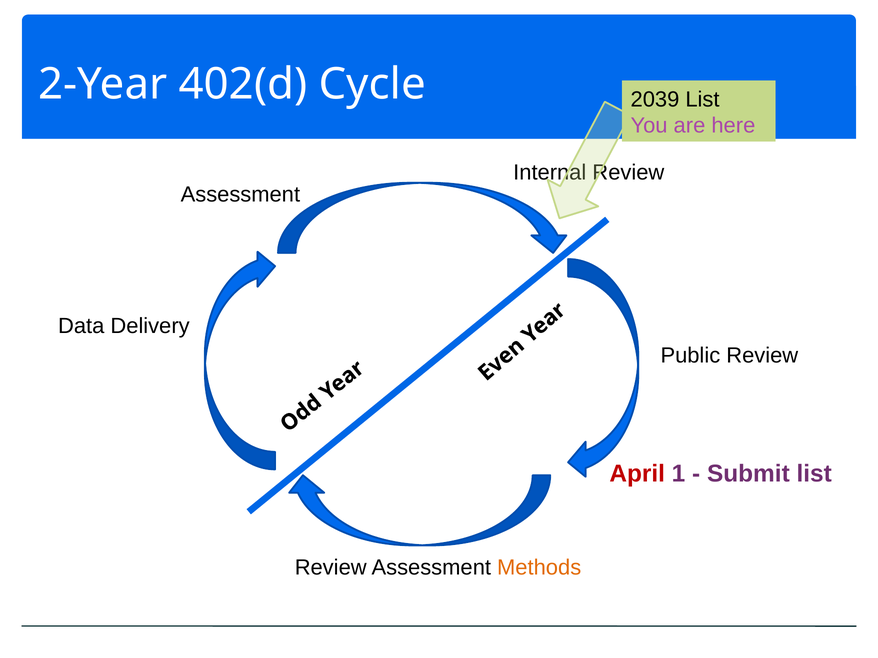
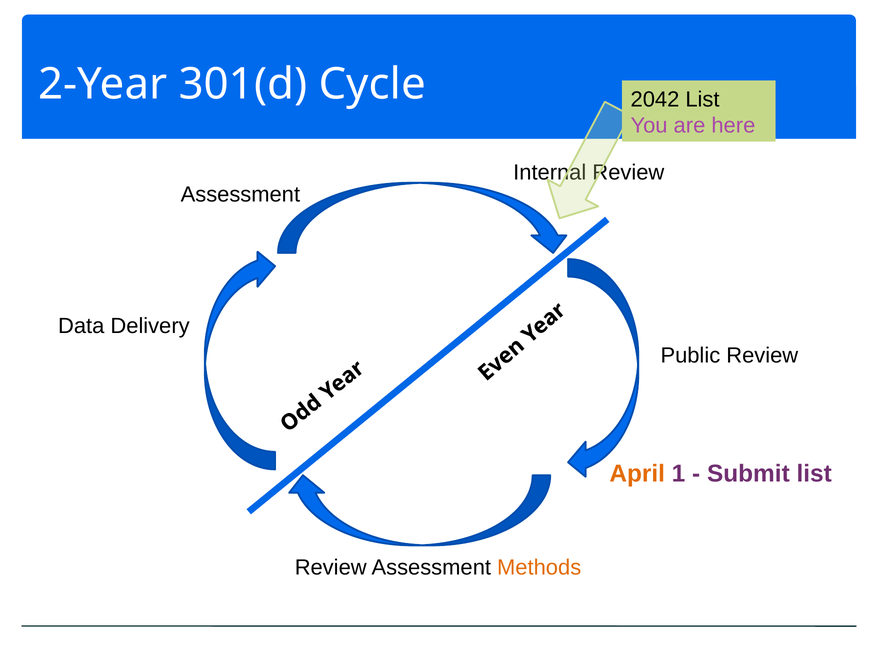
402(d: 402(d -> 301(d (243, 84)
2039: 2039 -> 2042 (655, 99)
April colour: red -> orange (637, 474)
